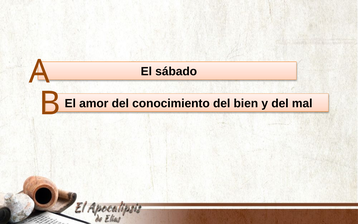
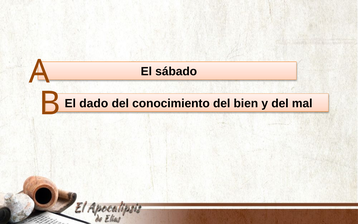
amor: amor -> dado (94, 103)
